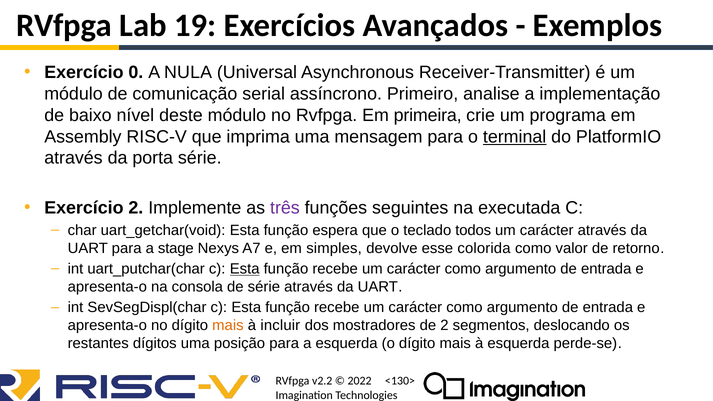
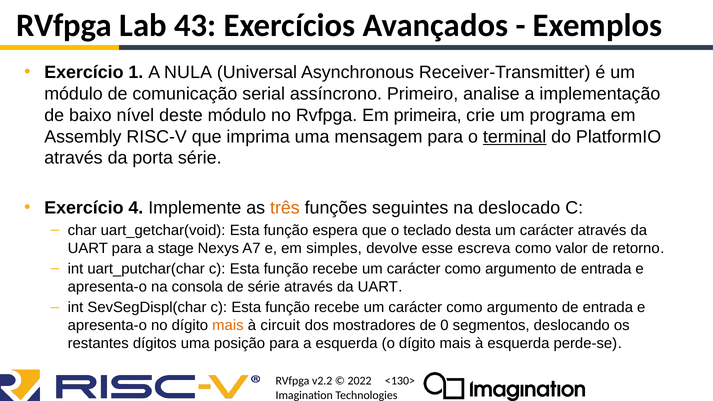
19: 19 -> 43 (195, 25)
0: 0 -> 1 (136, 72)
Exercício 2: 2 -> 4 (136, 208)
três colour: purple -> orange (285, 208)
executada: executada -> deslocado (519, 208)
todos: todos -> desta (473, 230)
colorida: colorida -> escreva (484, 248)
Esta underline: present -> none (245, 269)
incluir: incluir -> circuit (280, 325)
de 2: 2 -> 0 (444, 325)
